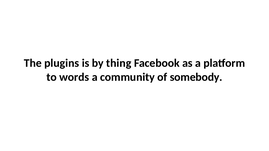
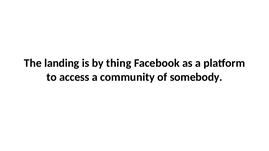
plugins: plugins -> landing (62, 63)
words: words -> access (74, 77)
